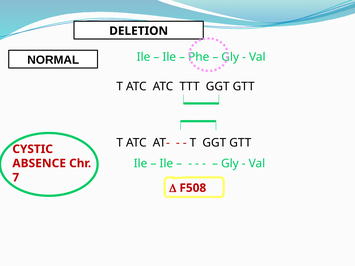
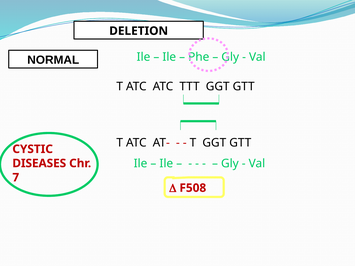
ABSENCE: ABSENCE -> DISEASES (39, 163)
